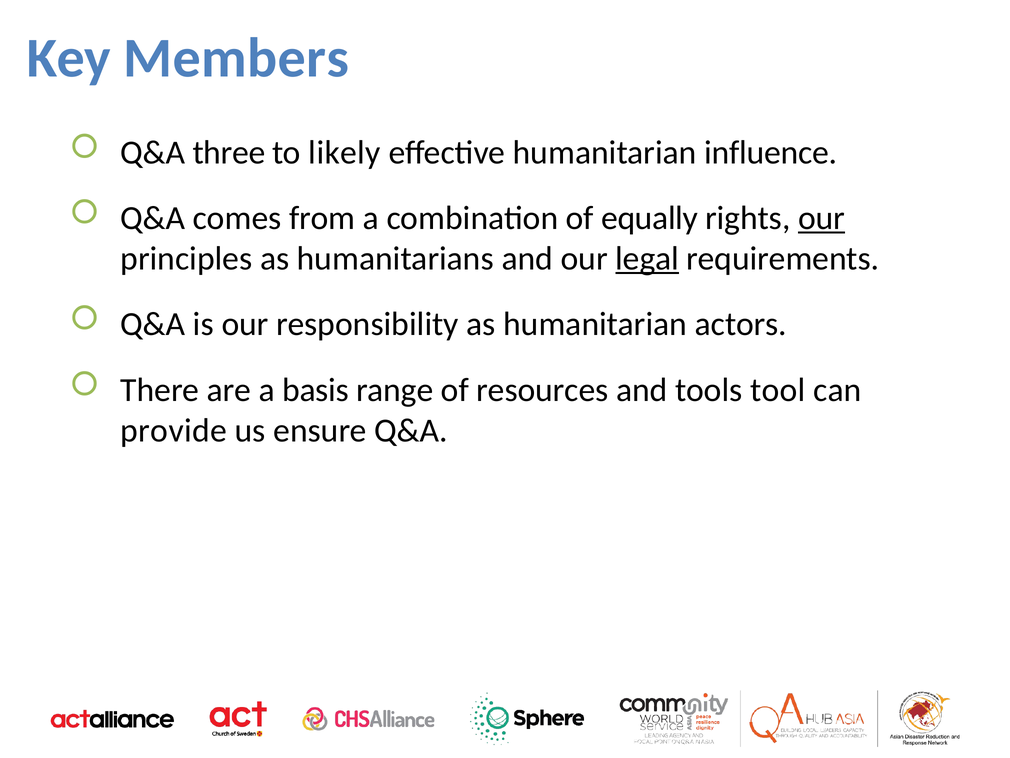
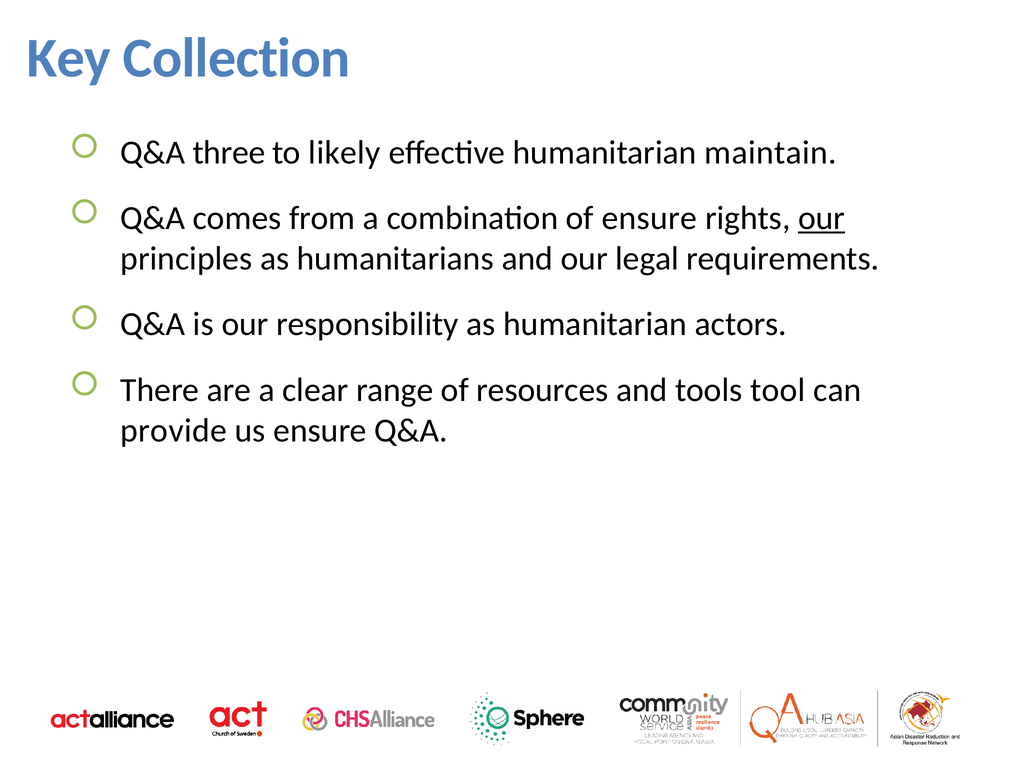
Members: Members -> Collection (237, 58)
influence: influence -> maintain (771, 152)
of equally: equally -> ensure (649, 218)
legal underline: present -> none (647, 258)
basis: basis -> clear (315, 390)
